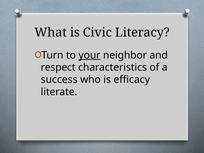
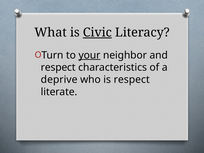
Civic underline: none -> present (97, 33)
success: success -> deprive (59, 80)
is efficacy: efficacy -> respect (132, 80)
